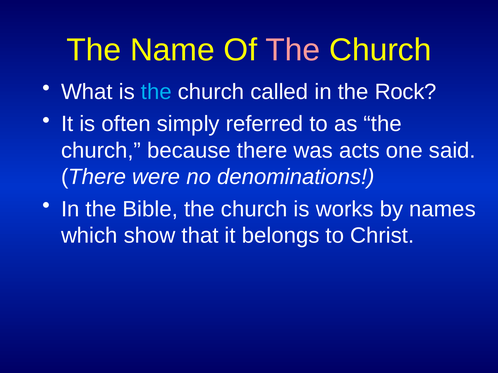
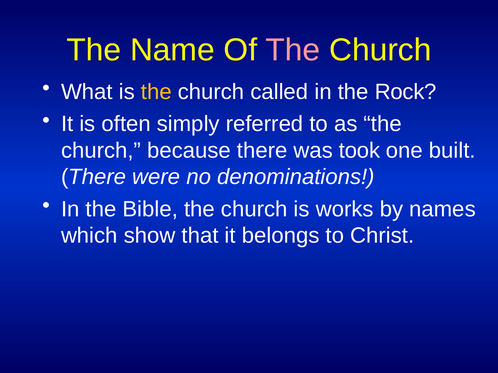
the colour: light blue -> yellow (156, 92)
acts: acts -> took (360, 151)
said: said -> built (452, 151)
